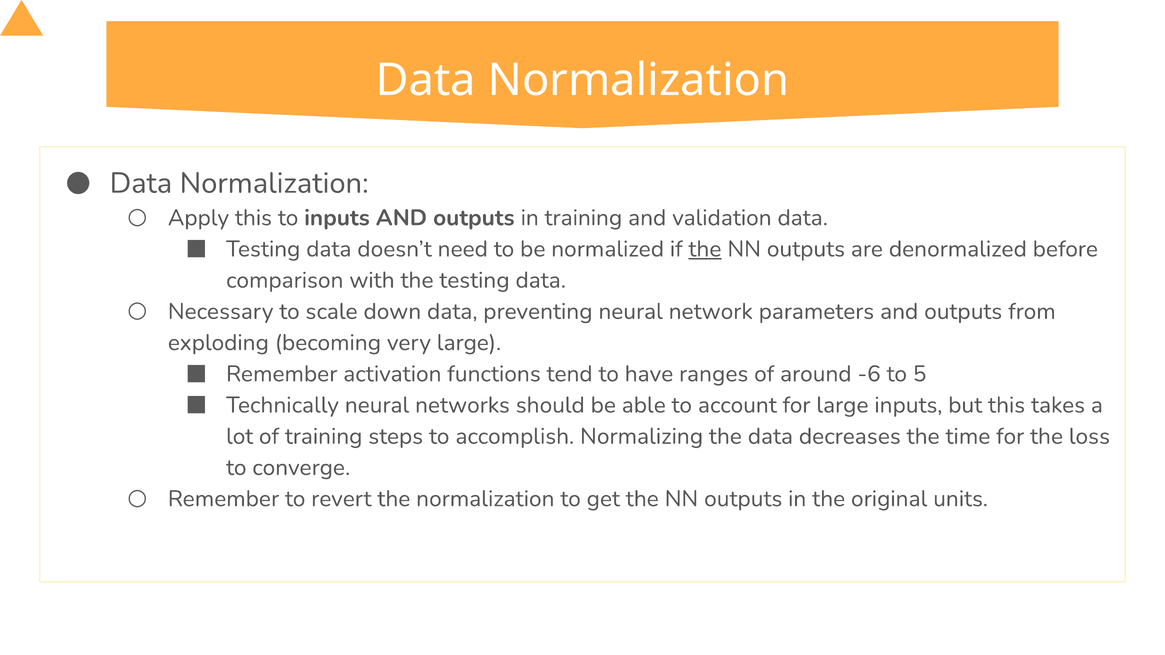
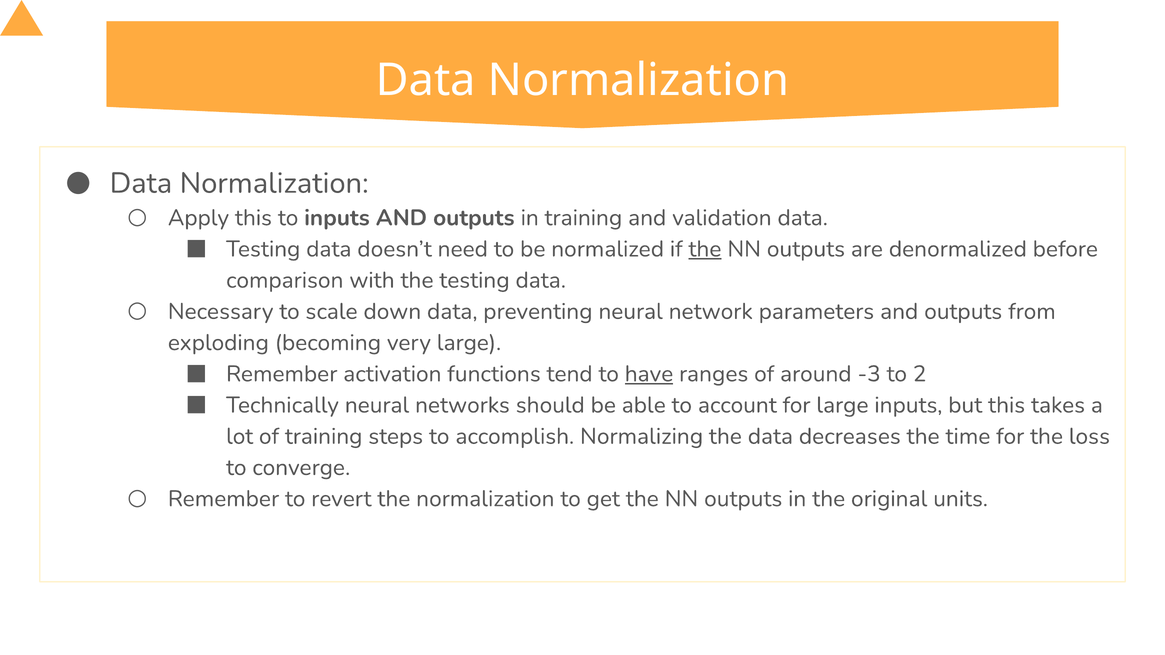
have underline: none -> present (649, 374)
-6: -6 -> -3 (869, 374)
5: 5 -> 2 (920, 374)
